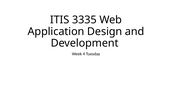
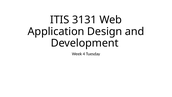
3335: 3335 -> 3131 (84, 20)
